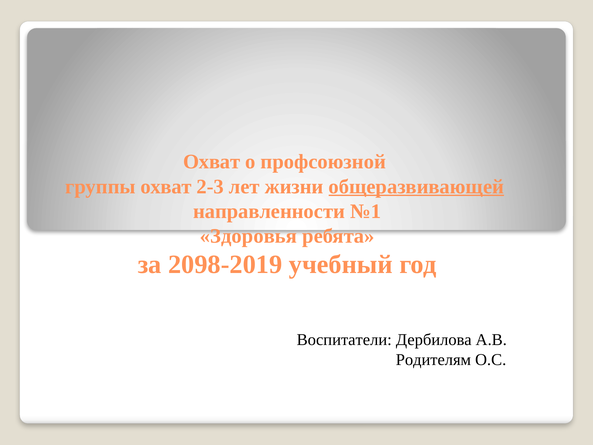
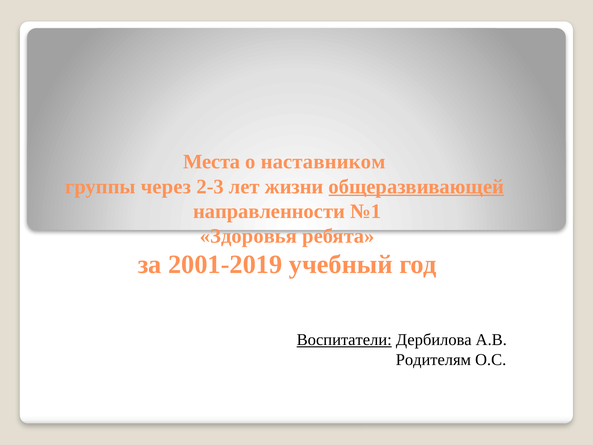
Охват: Охват -> Места (212, 162)
профсоюзной: профсоюзной -> наставником (323, 162)
группы охват: охват -> через (166, 186)
2098-2019: 2098-2019 -> 2001-2019 (225, 264)
Воспитатели underline: none -> present (344, 340)
